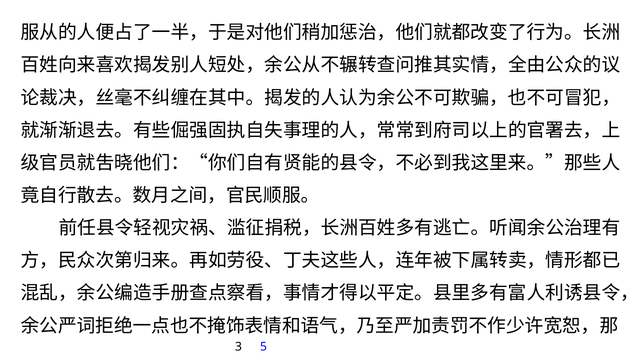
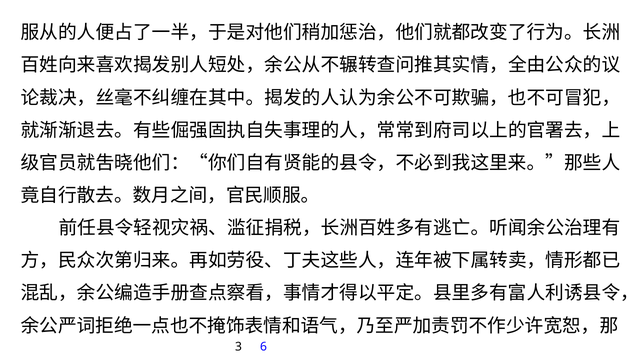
5: 5 -> 6 (264, 347)
